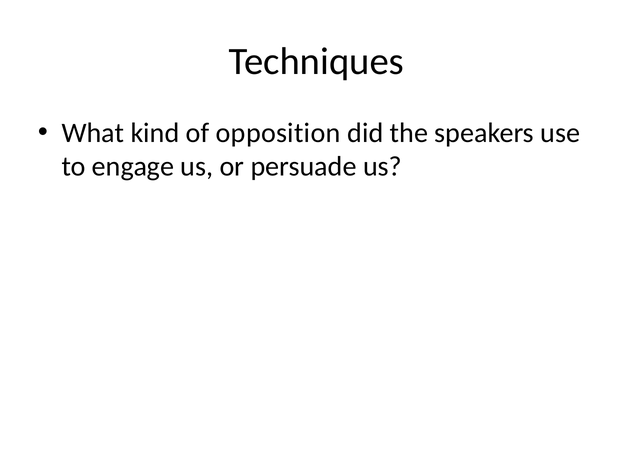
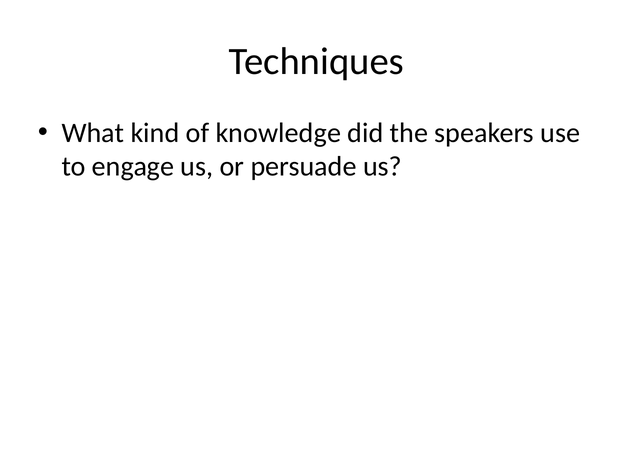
opposition: opposition -> knowledge (278, 133)
